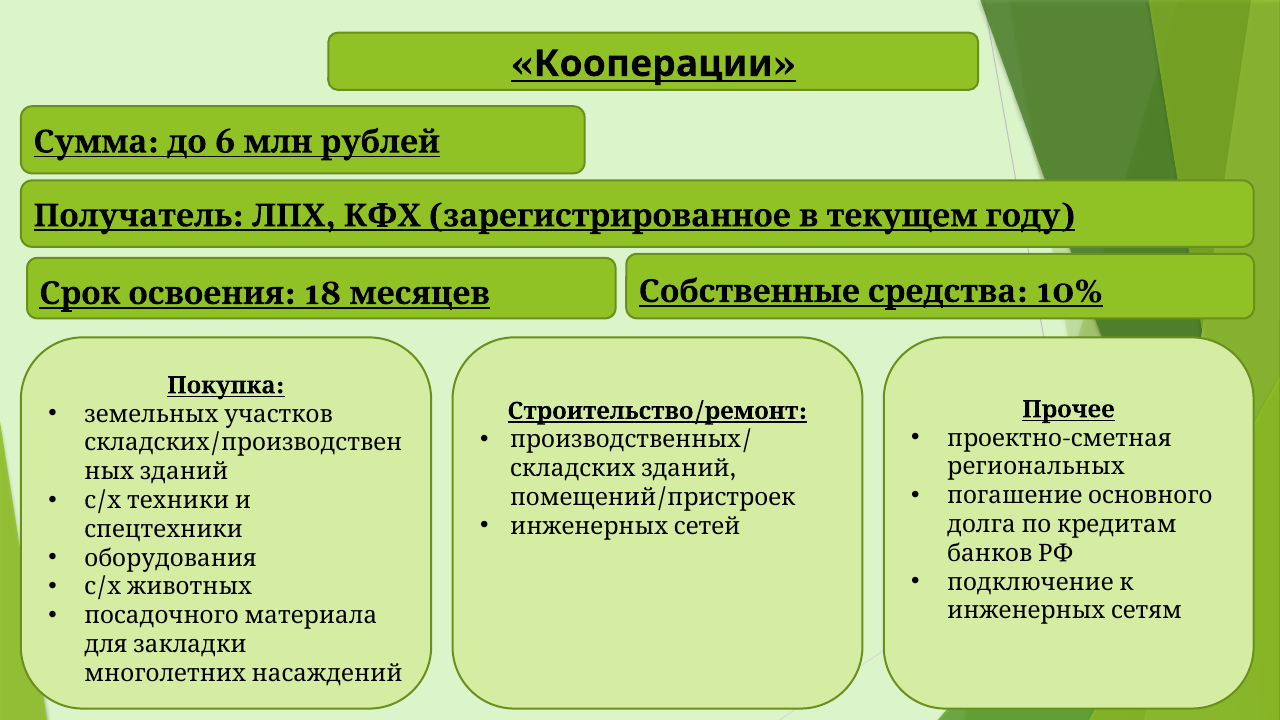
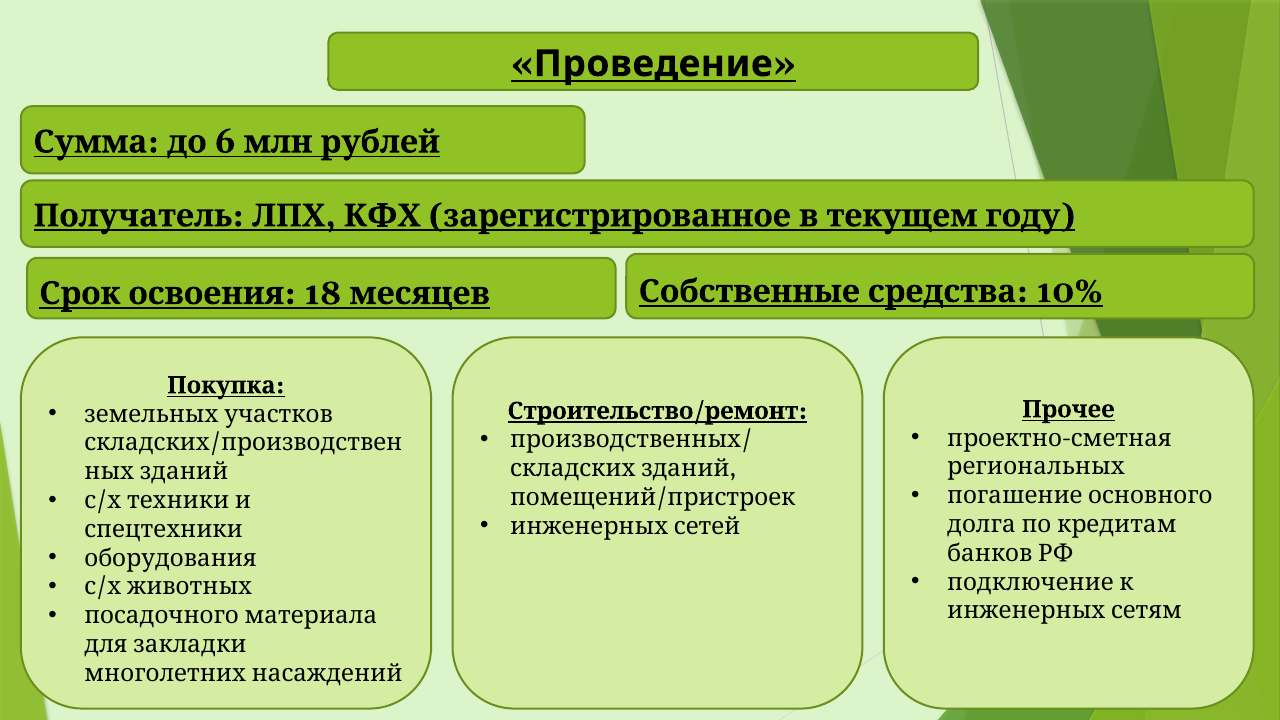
Кооперации: Кооперации -> Проведение (653, 64)
